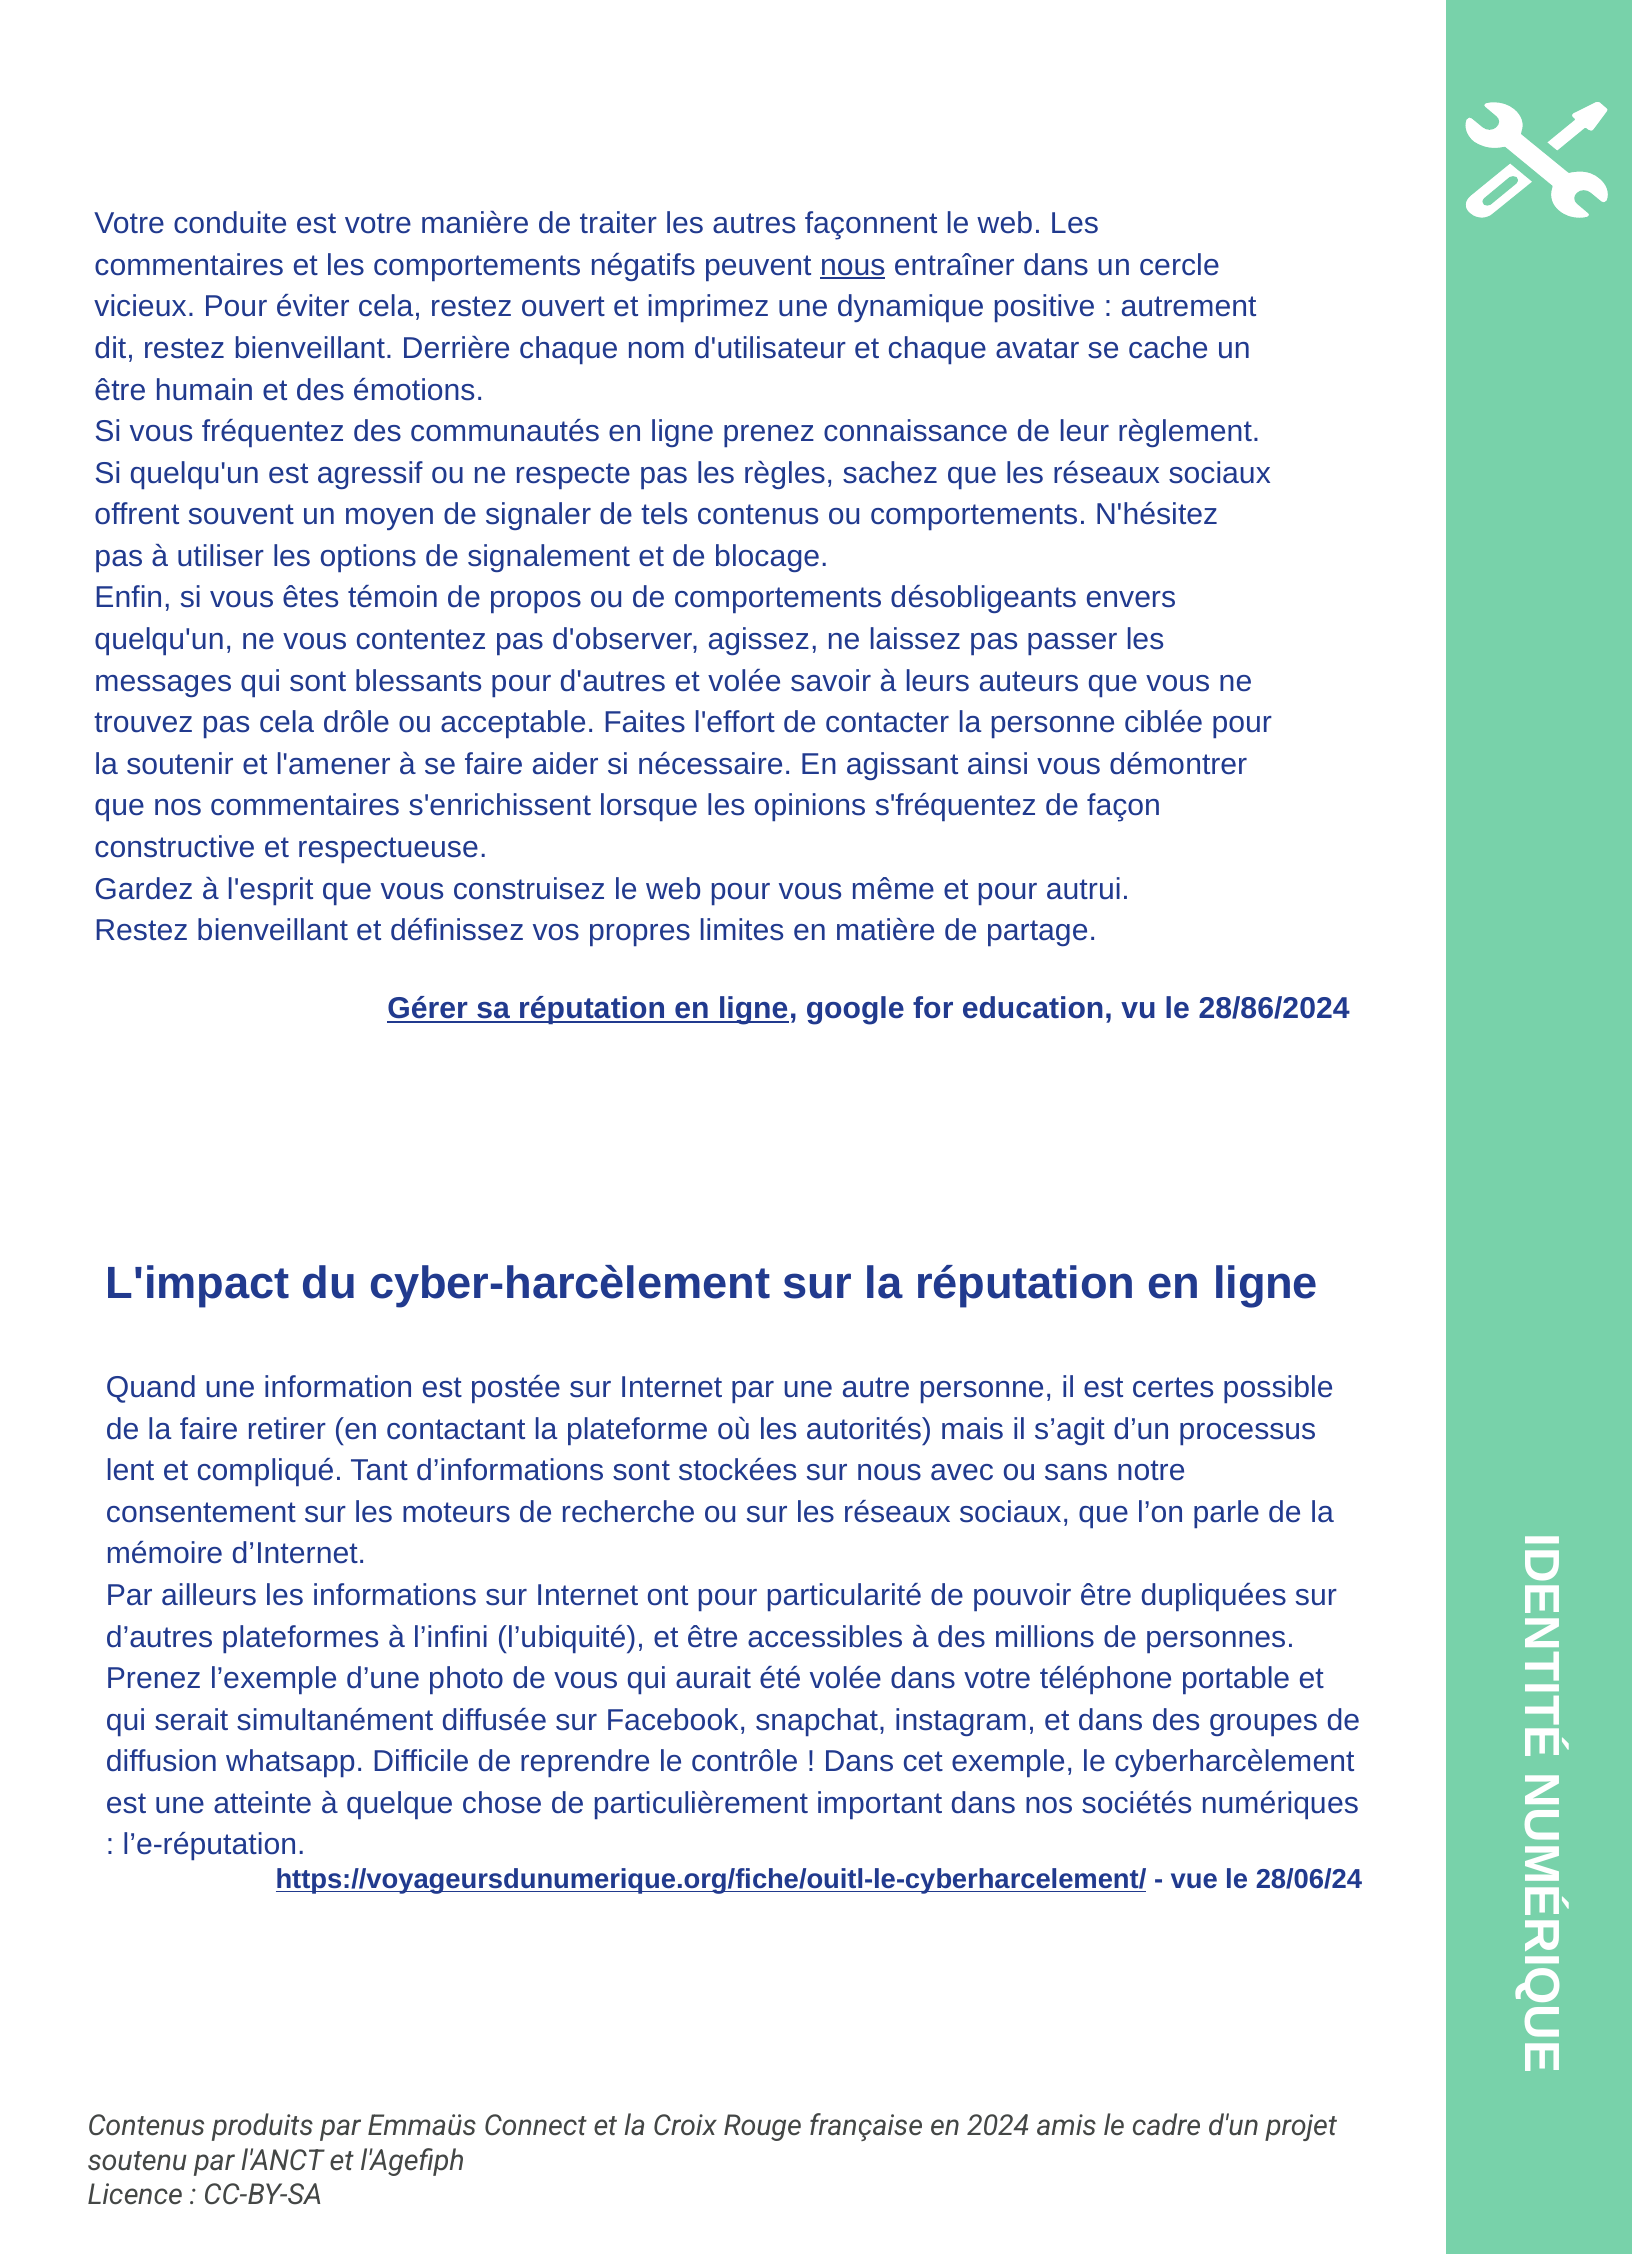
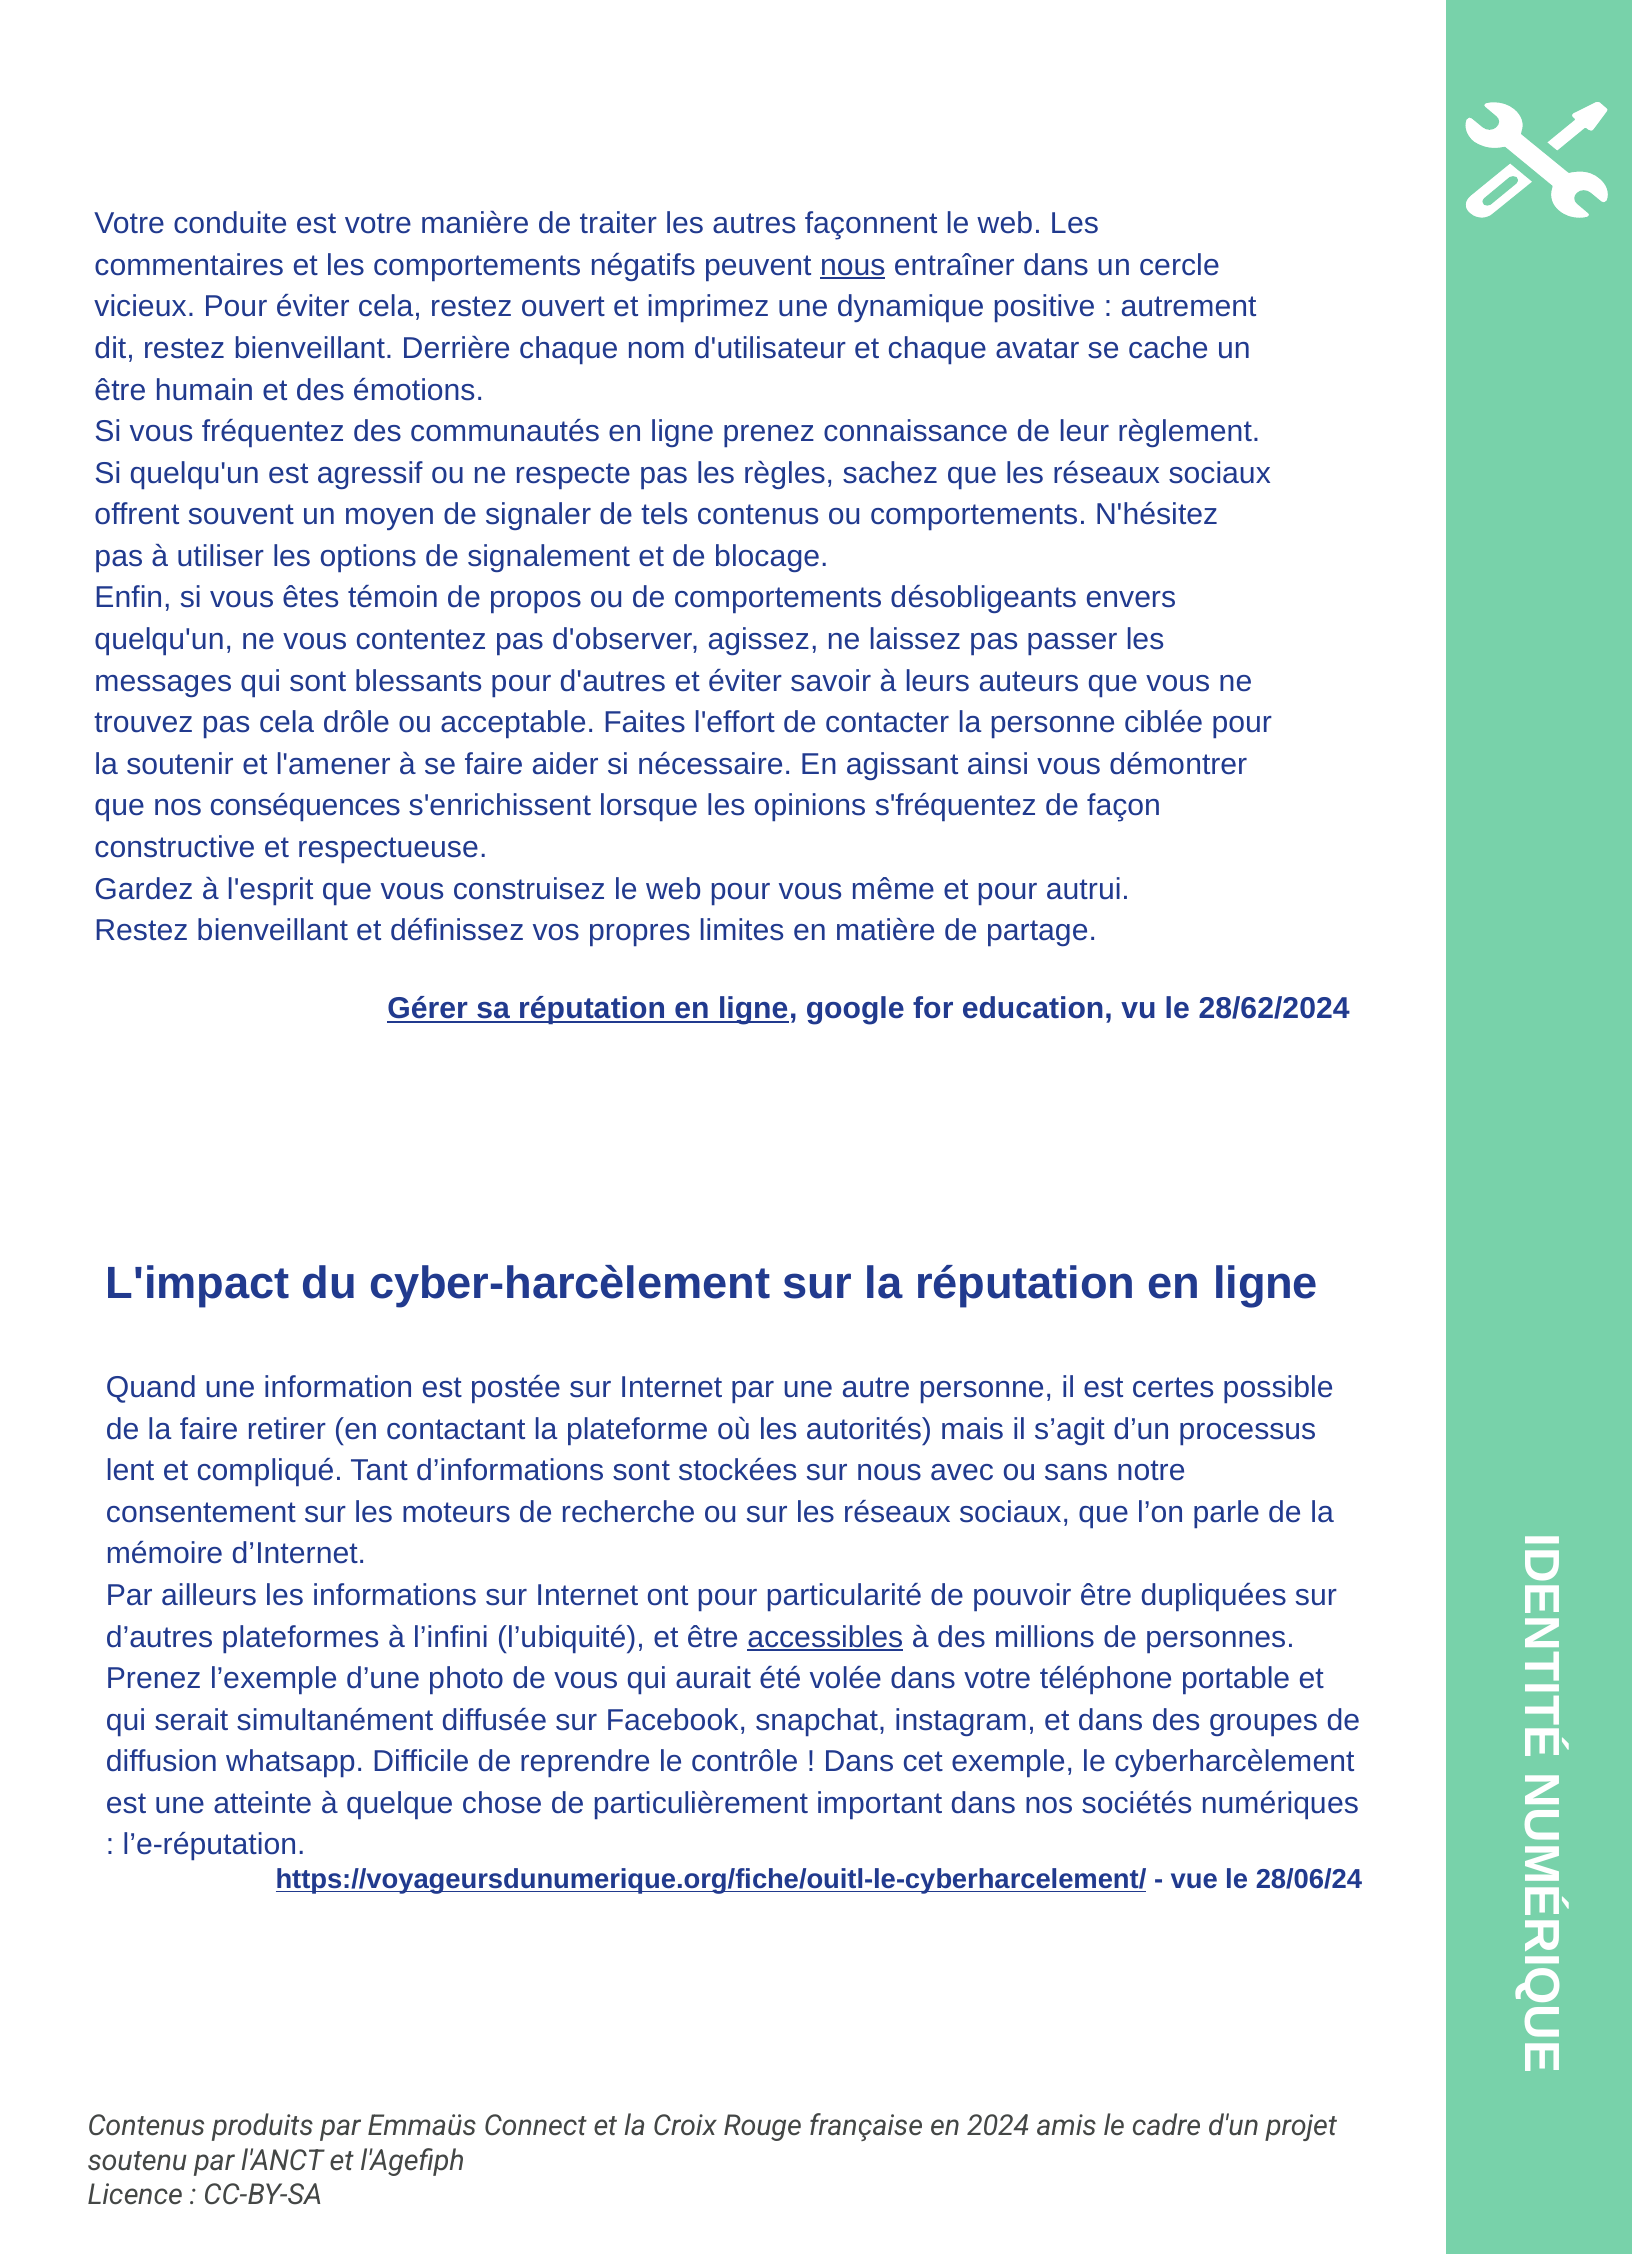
et volée: volée -> éviter (745, 681)
nos commentaires: commentaires -> conséquences (305, 806)
28/86/2024: 28/86/2024 -> 28/62/2024 (1274, 1008)
accessibles underline: none -> present (825, 1637)
